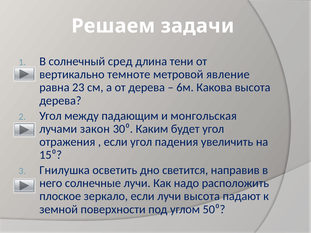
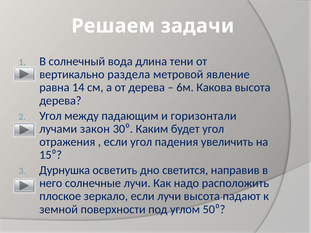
сред: сред -> вода (120, 61)
темноте: темноте -> раздела (129, 75)
23: 23 -> 14 (78, 88)
монгольская: монгольская -> горизонтали (204, 116)
Гнилушка: Гнилушка -> Дурнушка (65, 170)
